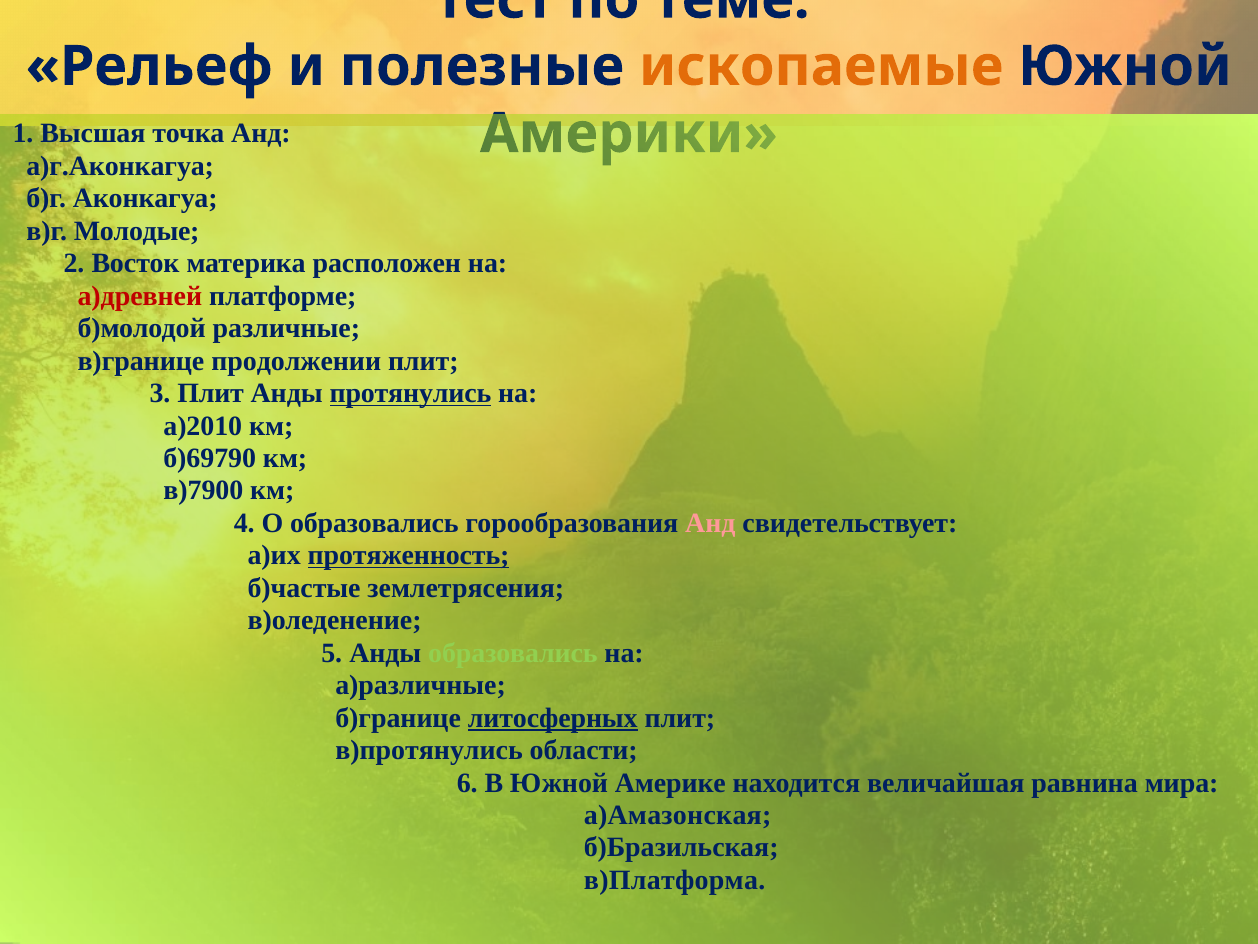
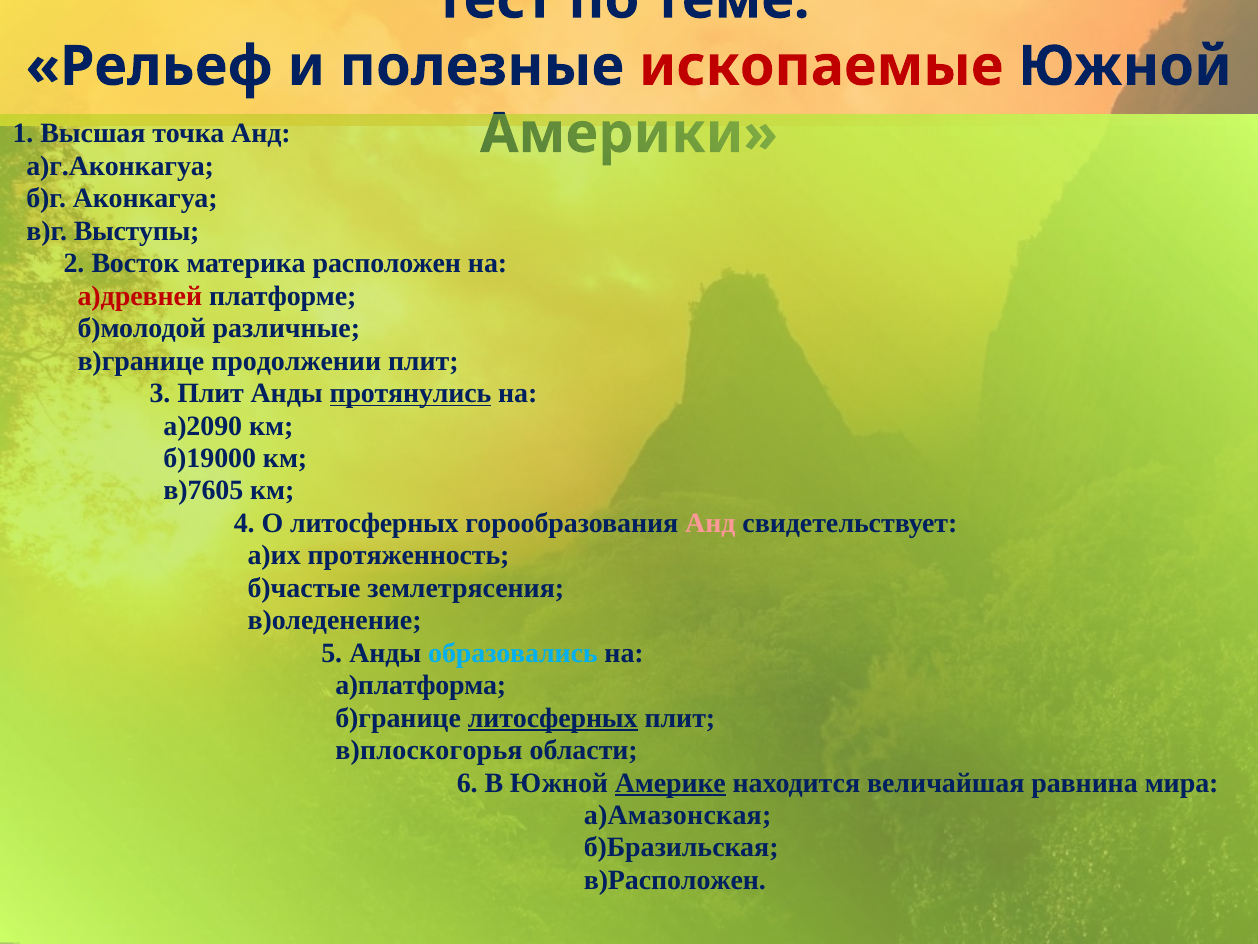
ископаемые colour: orange -> red (821, 66)
Молодые: Молодые -> Выступы (137, 231)
а)2010: а)2010 -> а)2090 (203, 426)
б)69790: б)69790 -> б)19000 (210, 458)
в)7900: в)7900 -> в)7605 (203, 490)
О образовались: образовались -> литосферных (374, 523)
протяженность underline: present -> none (409, 555)
образовались colour: light green -> light blue (513, 653)
а)различные: а)различные -> а)платформа (421, 685)
в)протянулись: в)протянулись -> в)плоскогорья (429, 750)
Америке underline: none -> present (670, 782)
в)Платформа: в)Платформа -> в)Расположен (675, 880)
